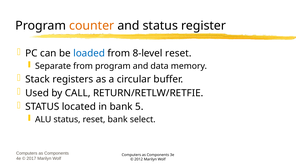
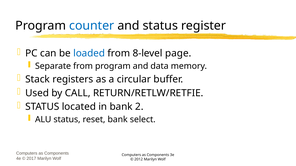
counter colour: orange -> blue (92, 26)
8-level reset: reset -> page (178, 54)
5: 5 -> 2 (139, 107)
